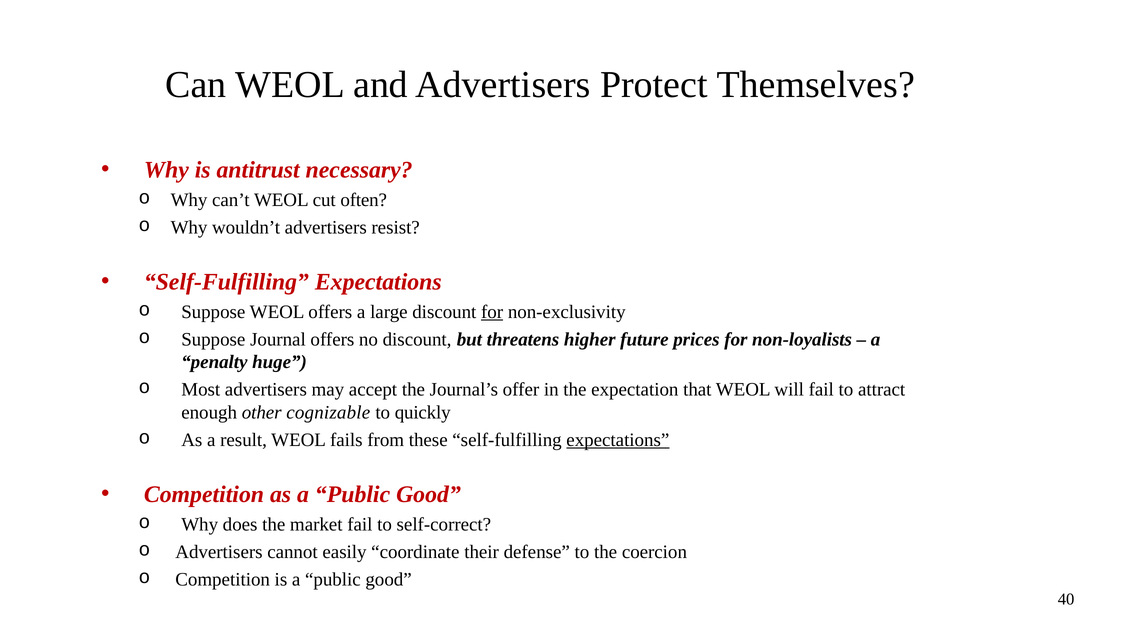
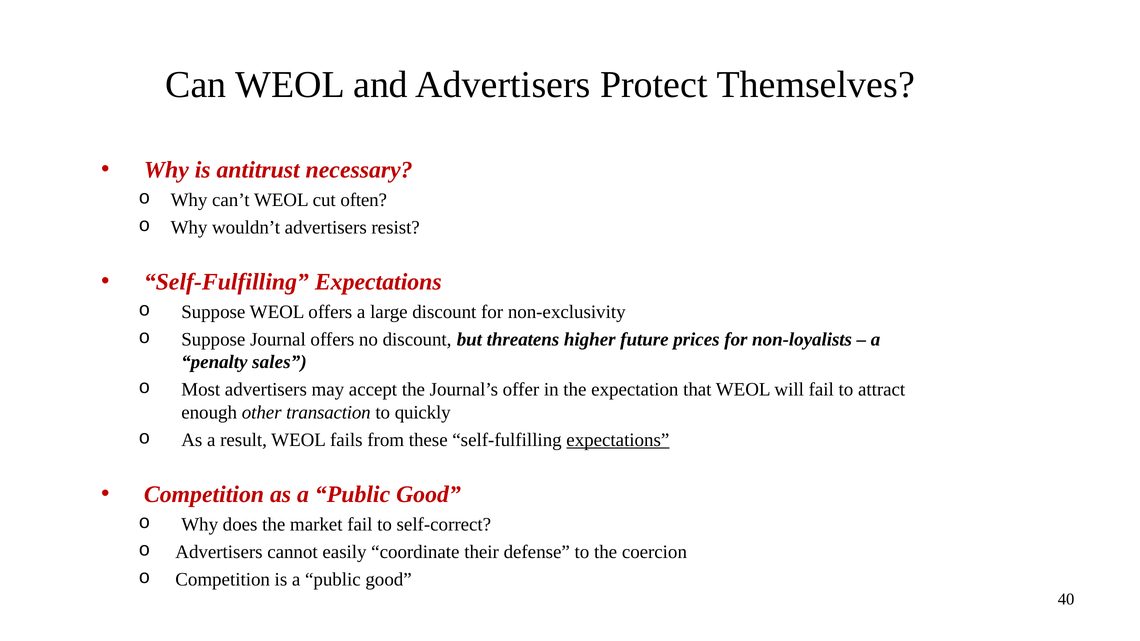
for underline: present -> none (492, 312)
huge: huge -> sales (279, 362)
cognizable: cognizable -> transaction (328, 413)
